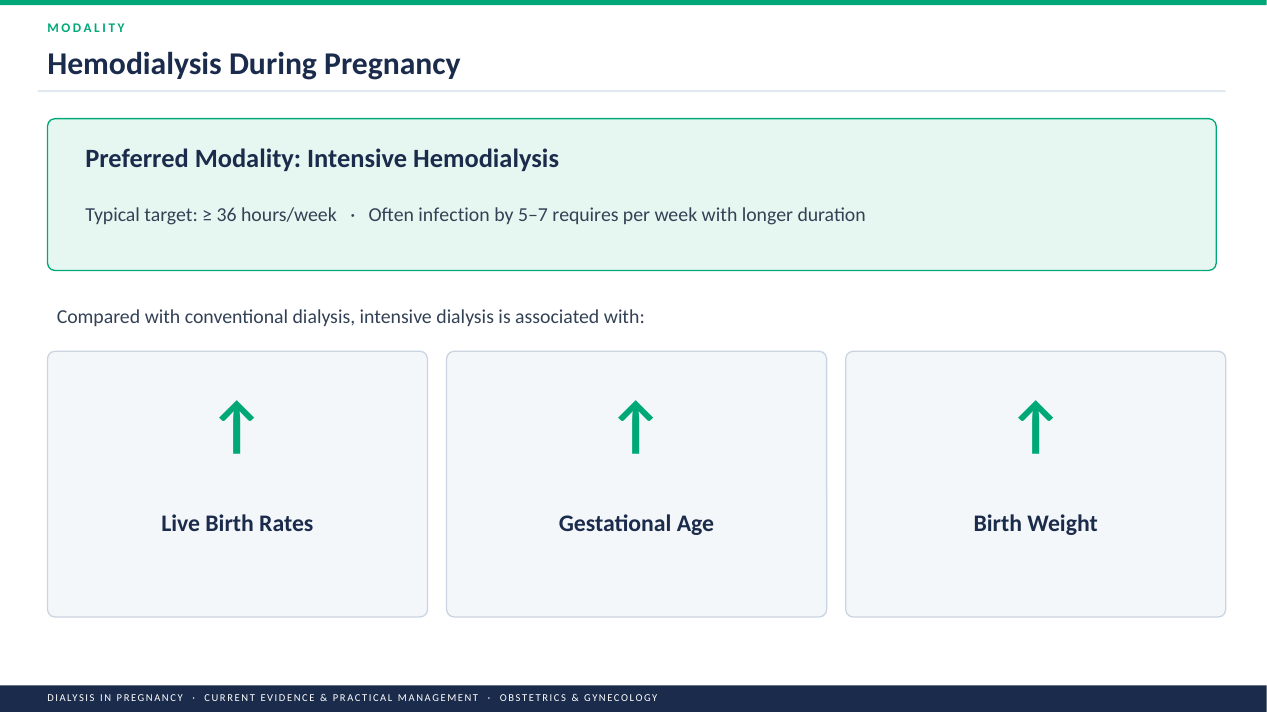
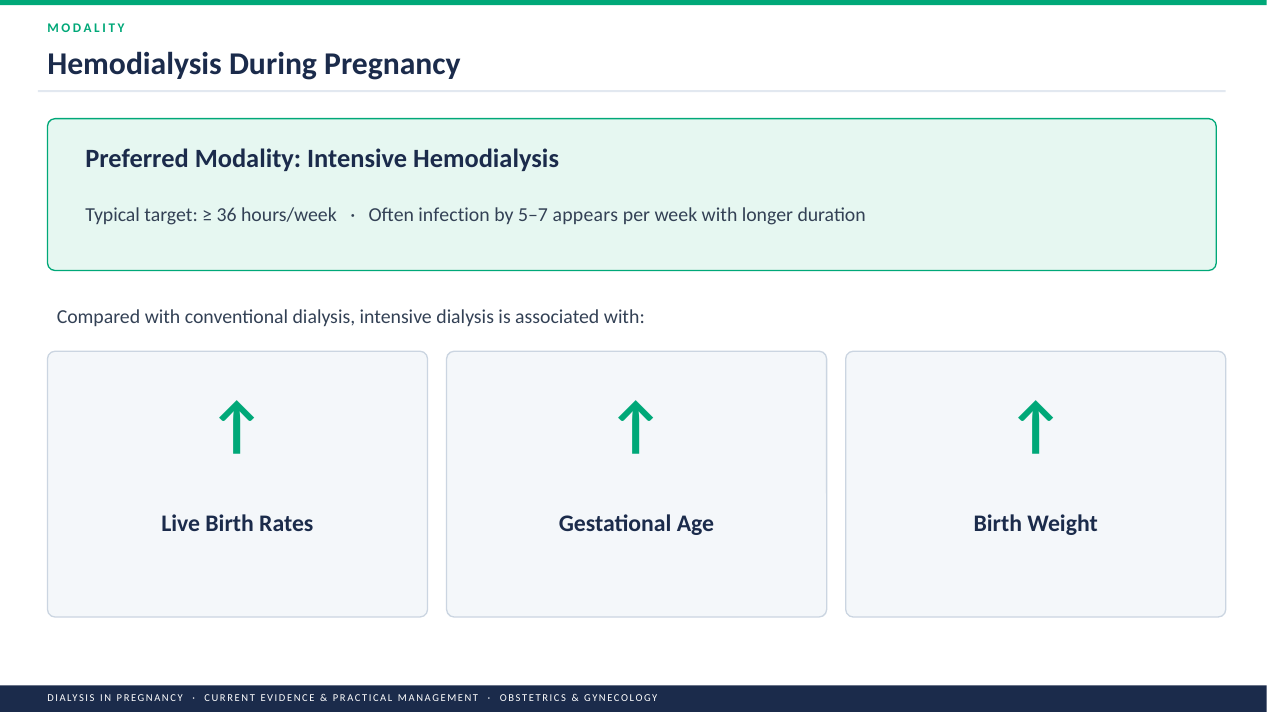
requires: requires -> appears (585, 215)
